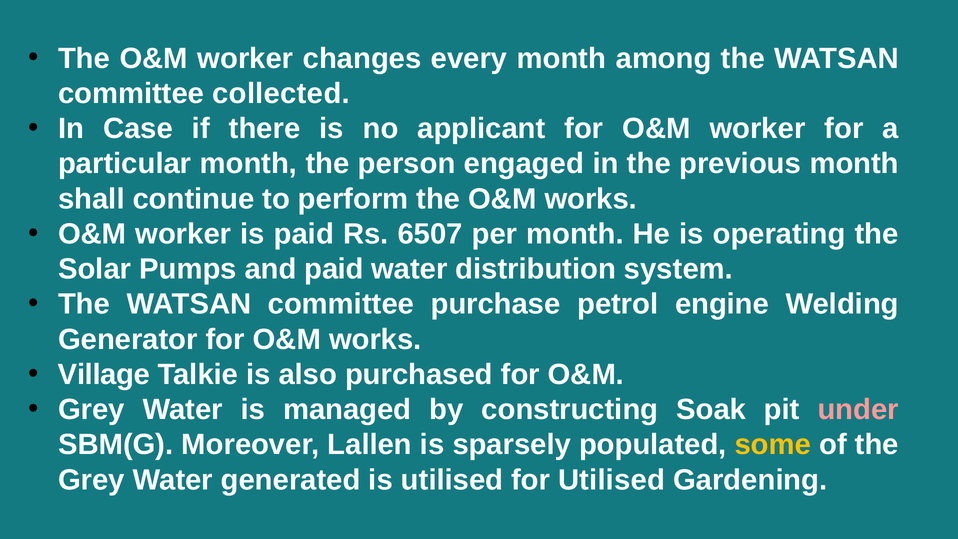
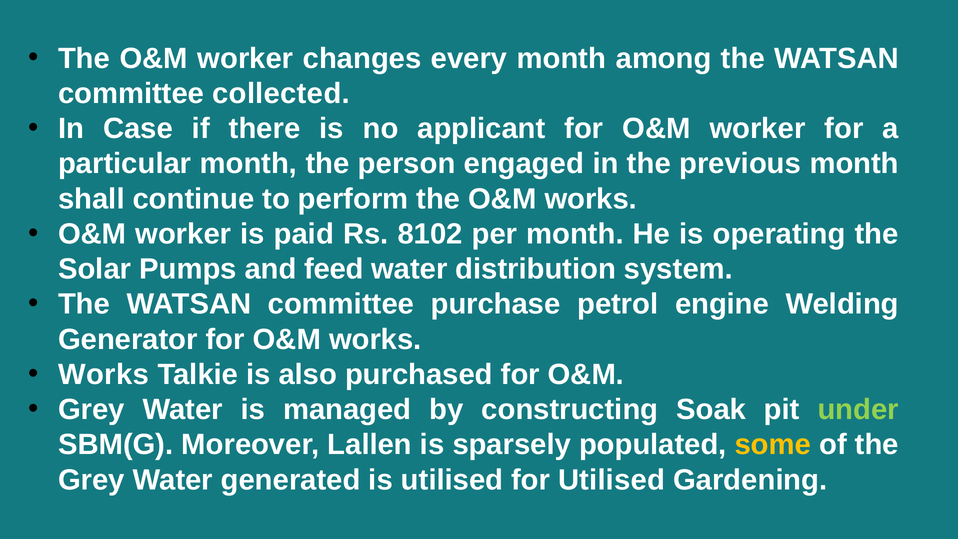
6507: 6507 -> 8102 (430, 234)
and paid: paid -> feed (334, 269)
Village: Village -> Works (104, 374)
under colour: pink -> light green (858, 410)
